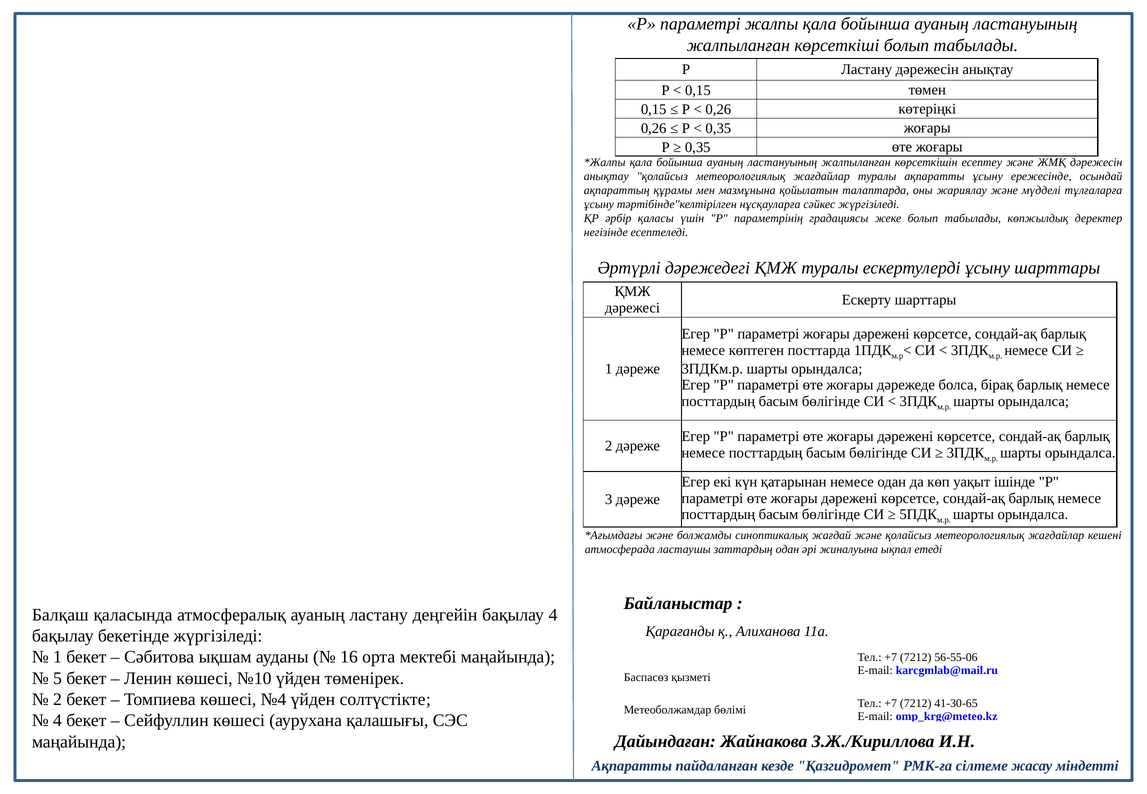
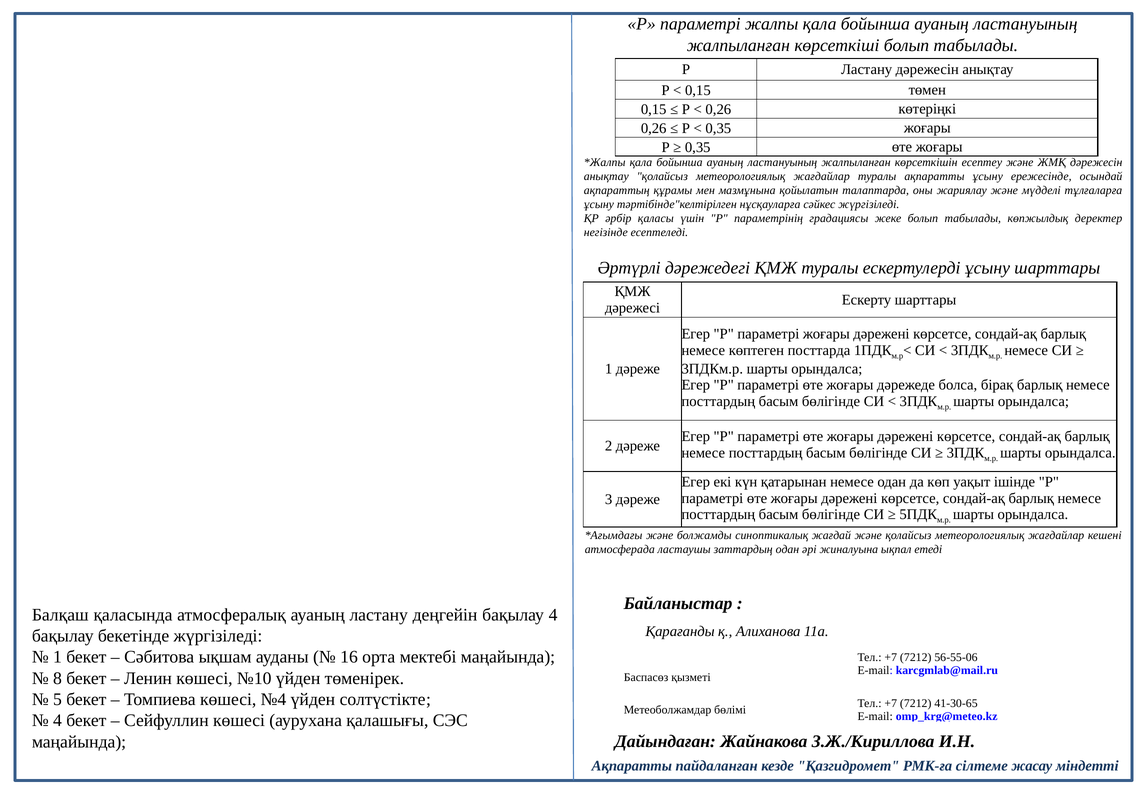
5: 5 -> 8 (57, 678)
2: 2 -> 5 (57, 700)
